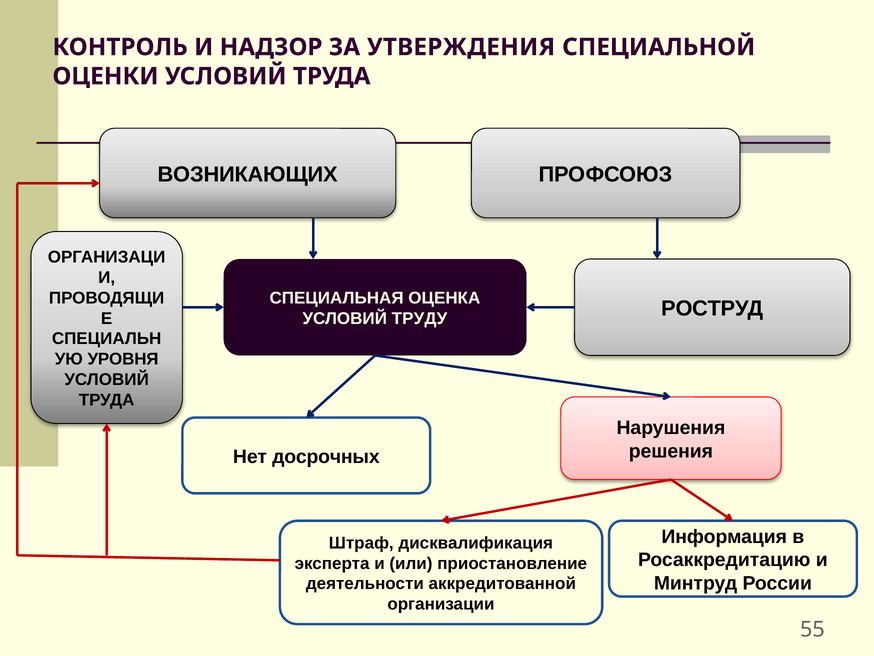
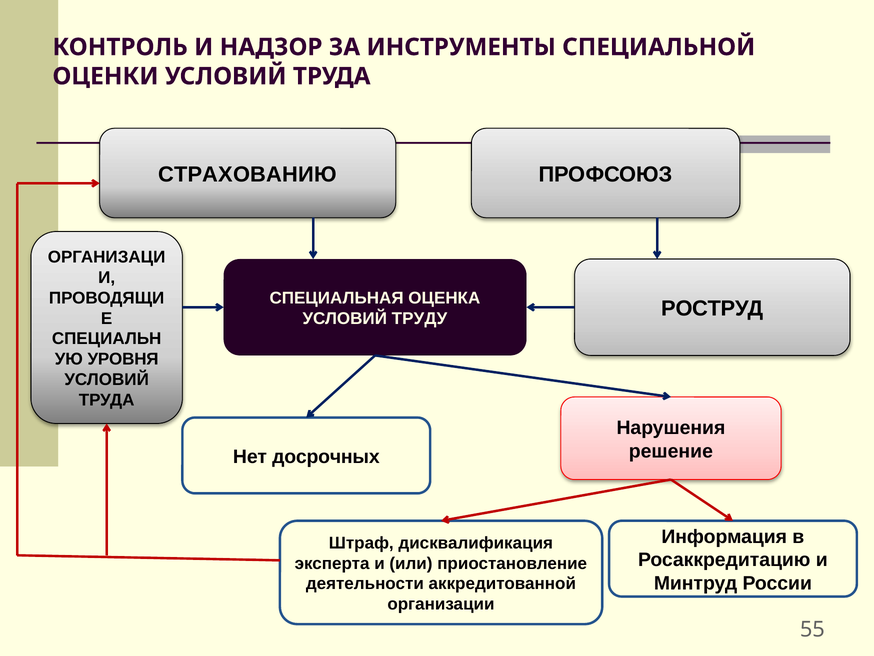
УТВЕРЖДЕНИЯ: УТВЕРЖДЕНИЯ -> ИНСТРУМЕНТЫ (461, 47)
ВОЗНИКАЮЩИХ: ВОЗНИКАЮЩИХ -> СТРАХОВАНИЮ (247, 174)
решения: решения -> решение (671, 451)
